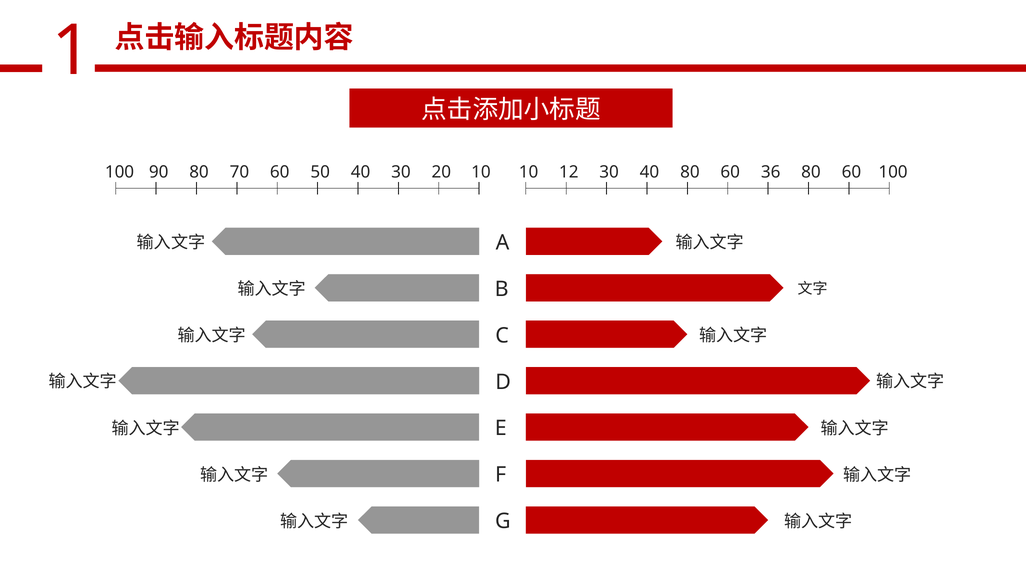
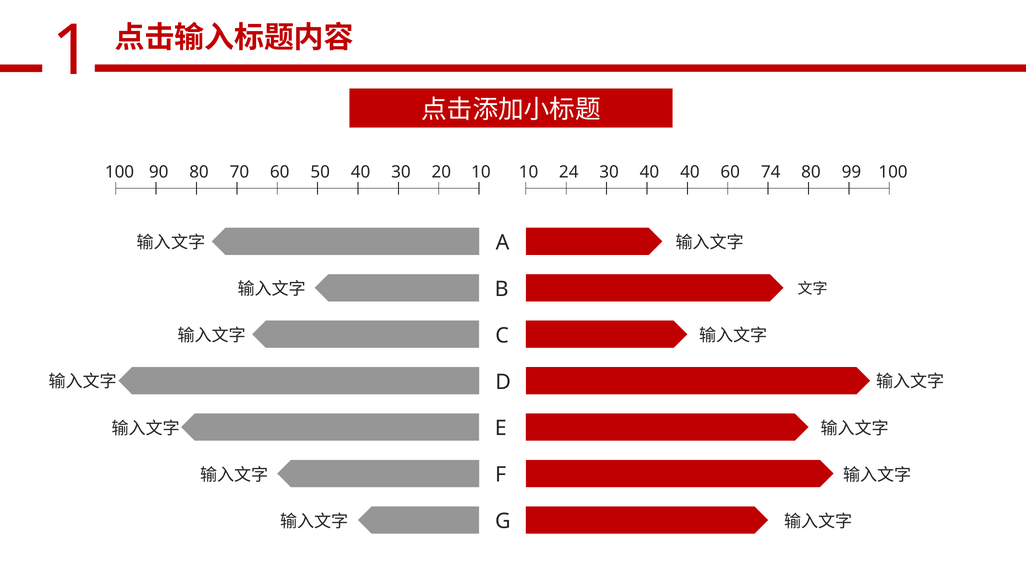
12: 12 -> 24 (569, 172)
40 80: 80 -> 40 (690, 172)
36: 36 -> 74 (771, 172)
60: 60 -> 99 (851, 172)
